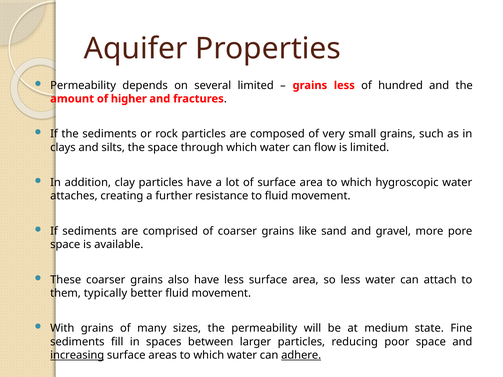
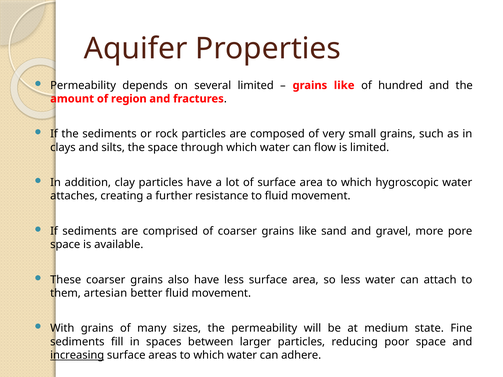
less: less -> like (344, 85)
higher: higher -> region (129, 99)
typically: typically -> artesian (106, 293)
adhere underline: present -> none (301, 355)
